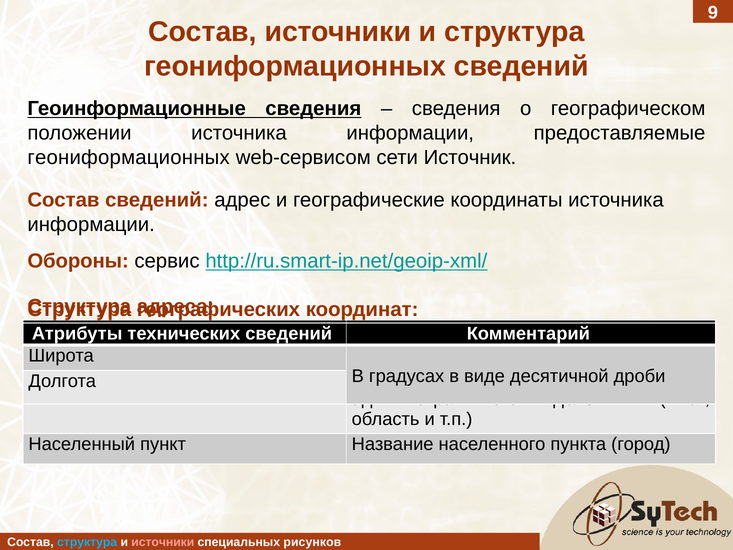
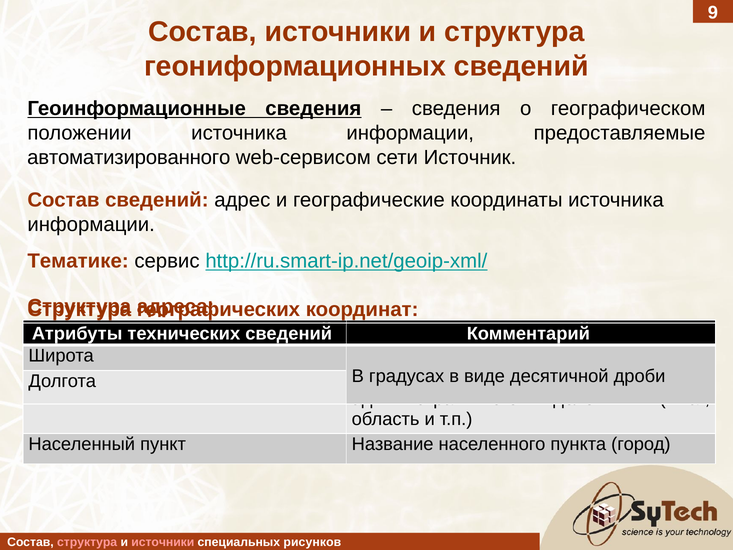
геониформационных: геониформационных -> автоматизированного (129, 157)
Обороны: Обороны -> Тематике (78, 261)
структура colour: light blue -> pink (87, 542)
